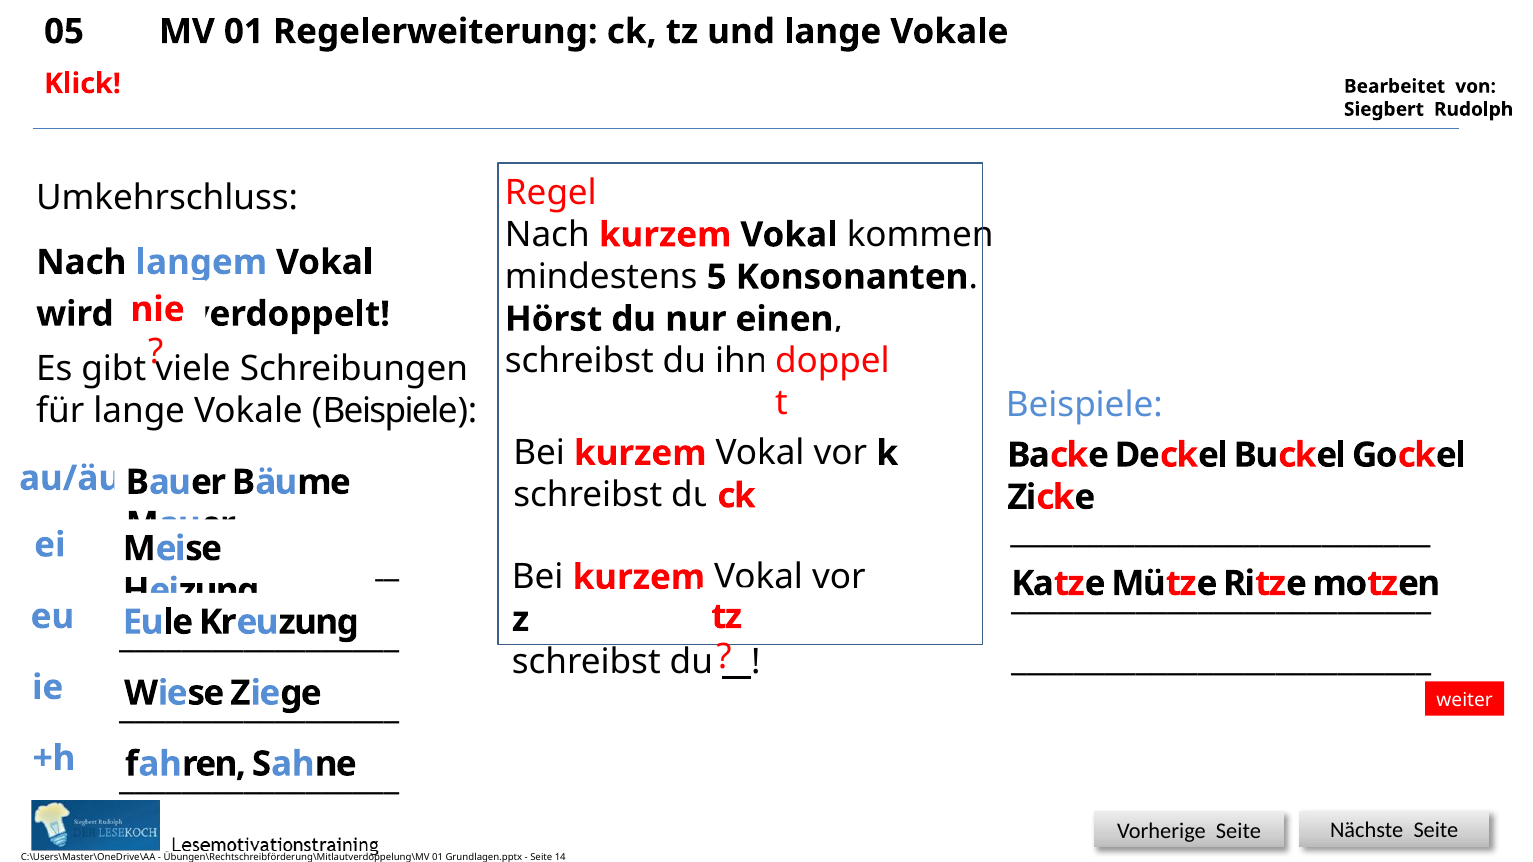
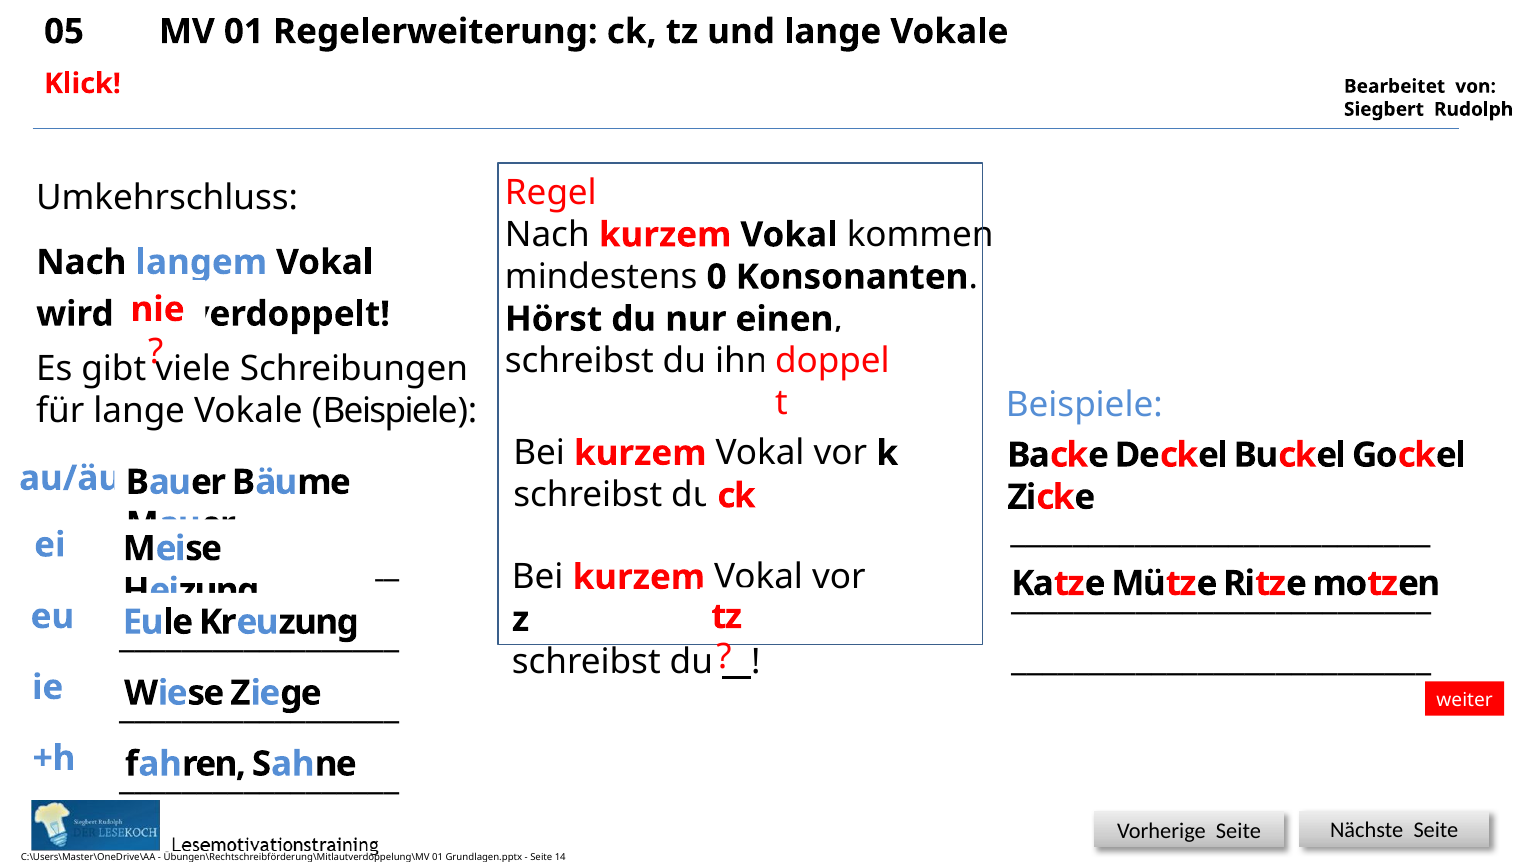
5: 5 -> 0 (717, 277)
